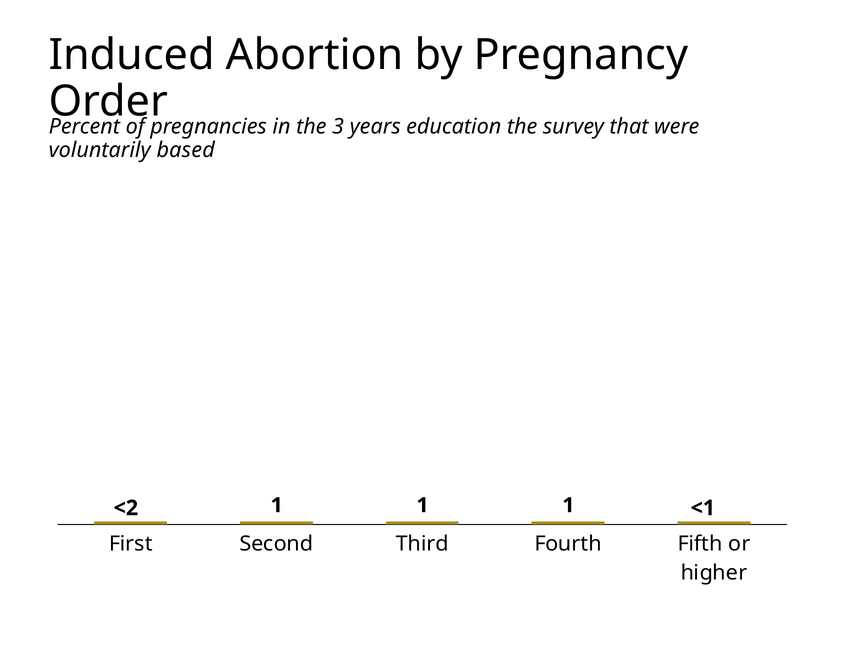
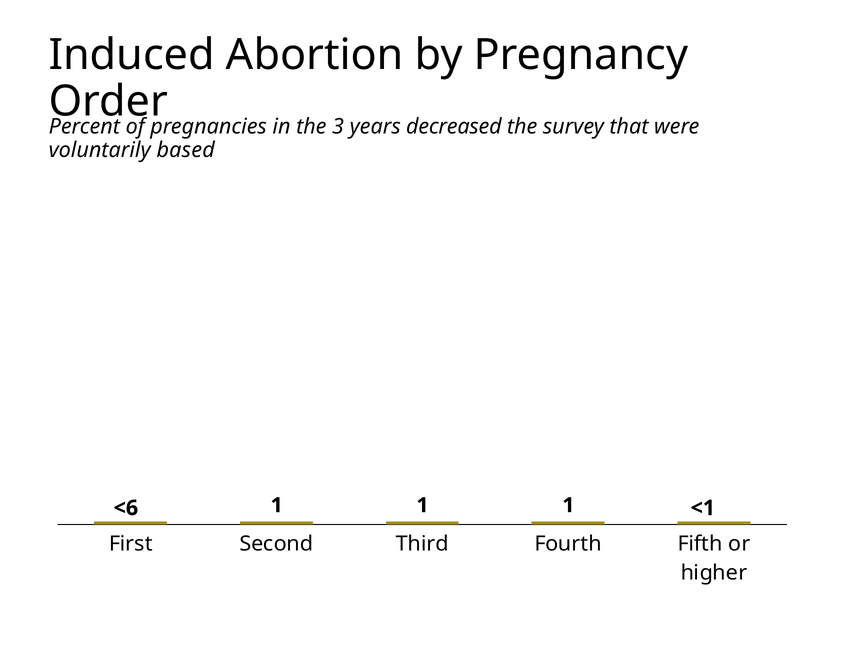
education: education -> decreased (454, 127)
<2: <2 -> <6 (126, 508)
